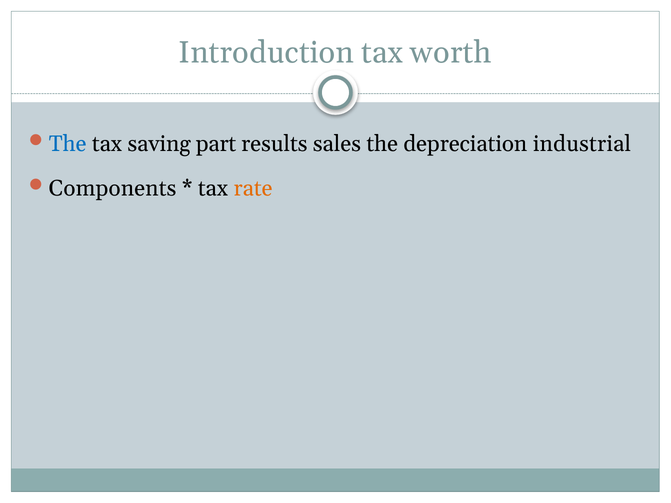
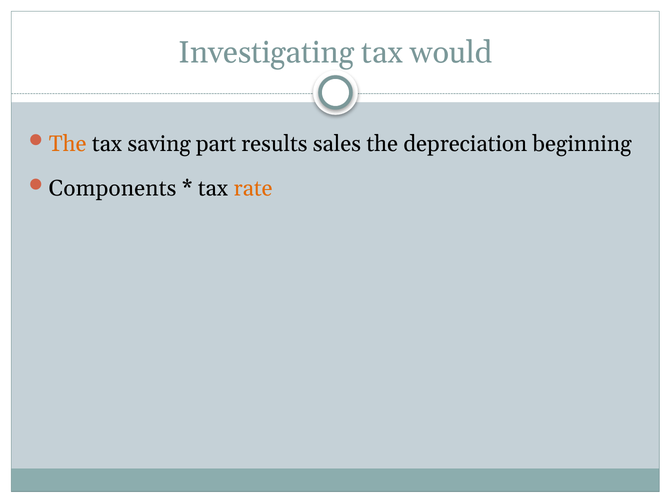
Introduction: Introduction -> Investigating (266, 53)
worth: worth -> would (451, 53)
The colour: blue -> orange (68, 144)
industrial: industrial -> beginning (582, 144)
